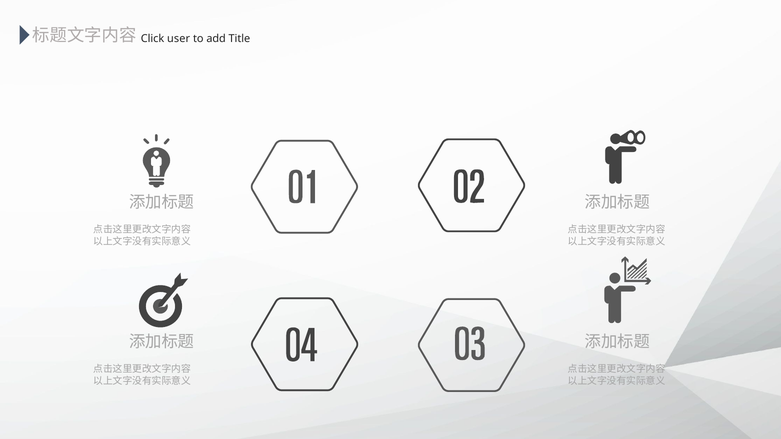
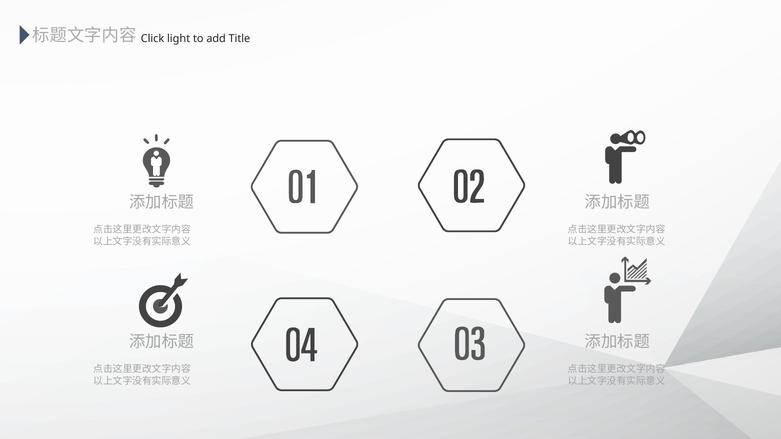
user: user -> light (179, 38)
